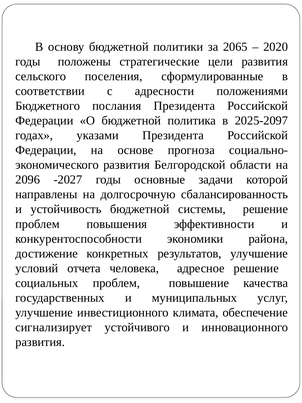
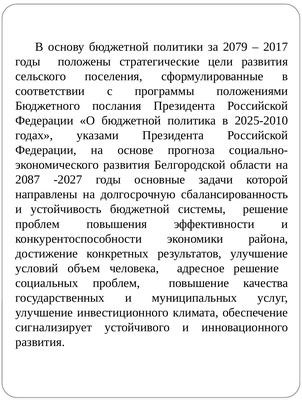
2065: 2065 -> 2079 (235, 47)
2020: 2020 -> 2017 (276, 47)
адресности: адресности -> программы (165, 91)
2025-2097: 2025-2097 -> 2025-2010 (261, 120)
2096: 2096 -> 2087 (28, 179)
отчета: отчета -> объем (84, 268)
